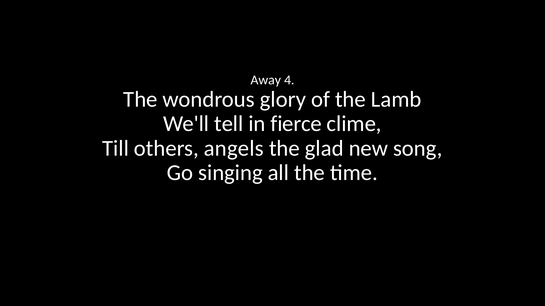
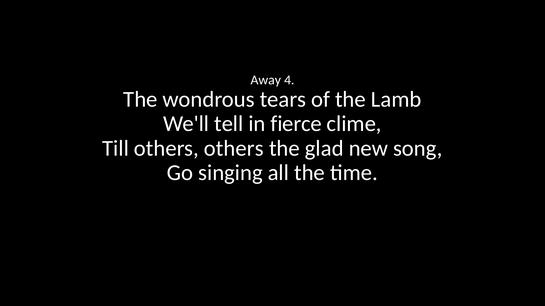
glory: glory -> tears (283, 100)
others angels: angels -> others (234, 149)
